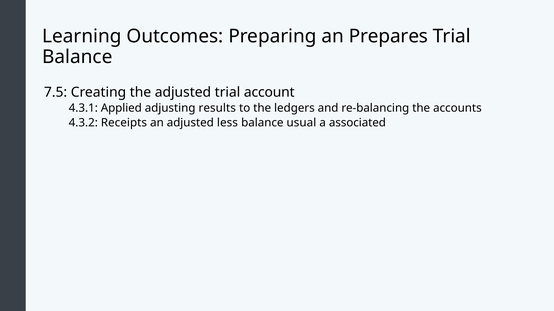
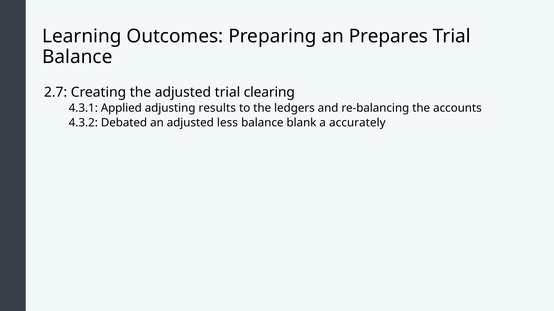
7.5: 7.5 -> 2.7 (56, 92)
account: account -> clearing (269, 92)
Receipts: Receipts -> Debated (124, 123)
usual: usual -> blank (301, 123)
associated: associated -> accurately (357, 123)
